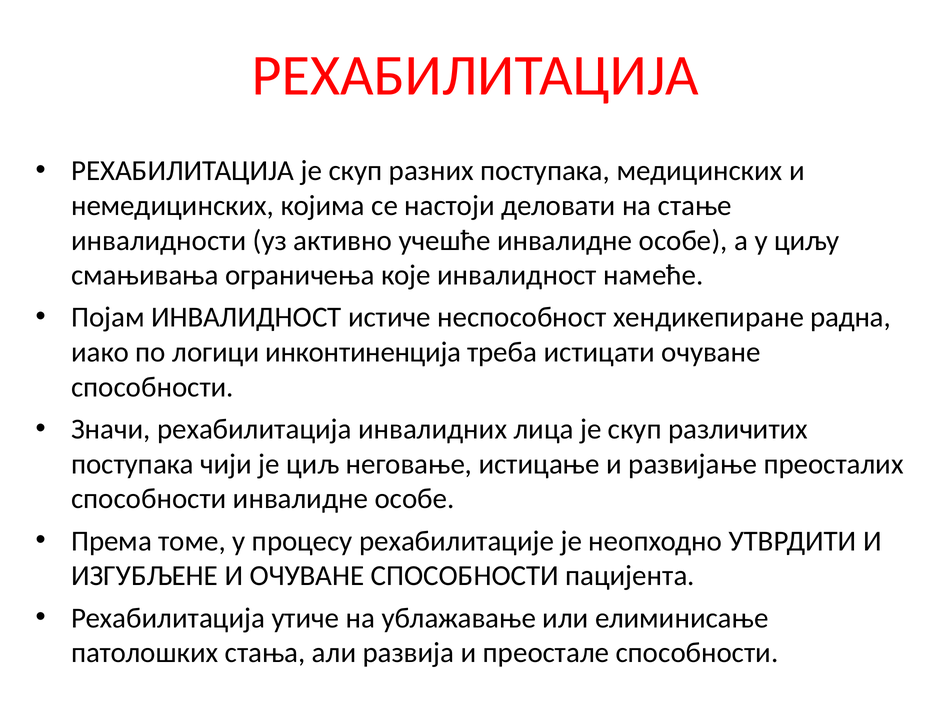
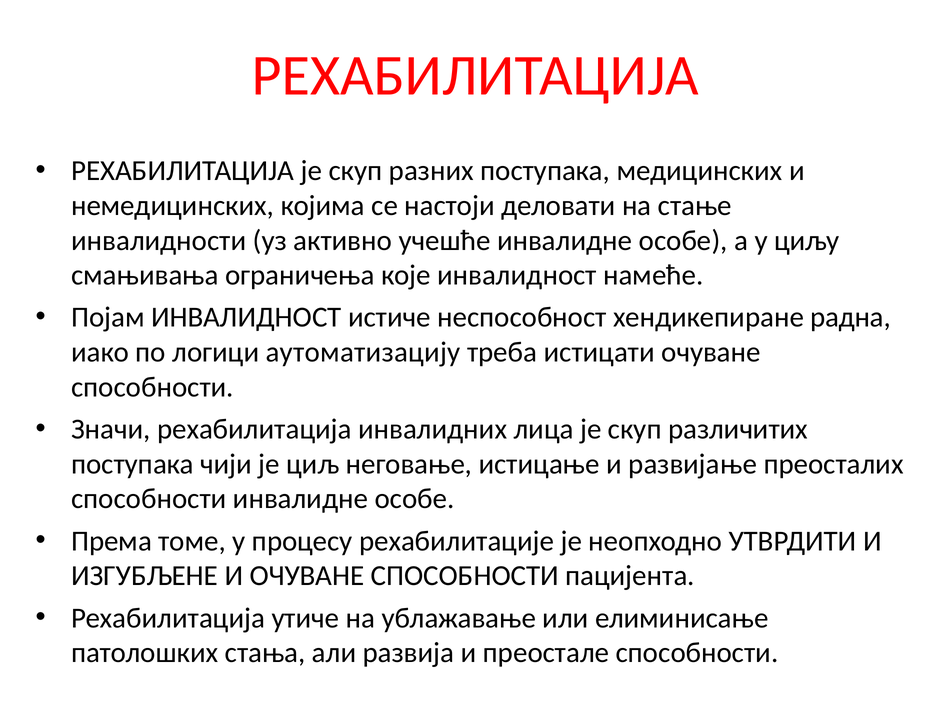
инконтиненција: инконтиненција -> аутоматизацију (363, 352)
